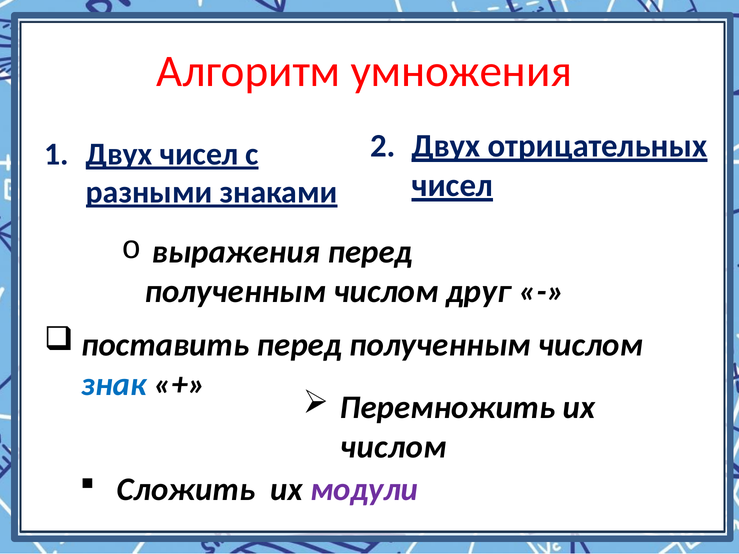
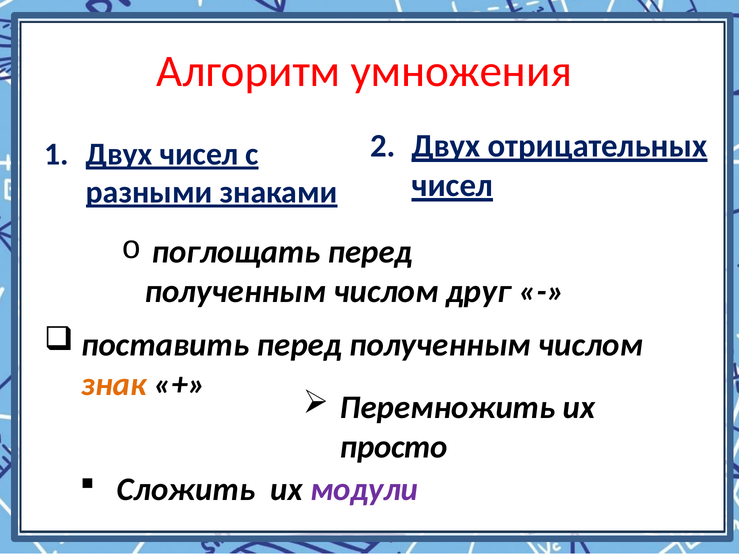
выражения: выражения -> поглощать (236, 252)
знак colour: blue -> orange (114, 384)
числом: числом -> просто (394, 447)
